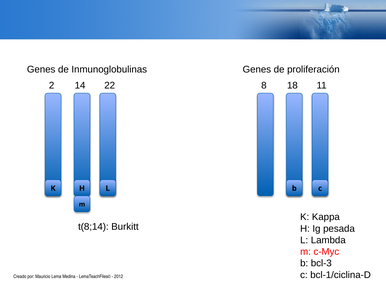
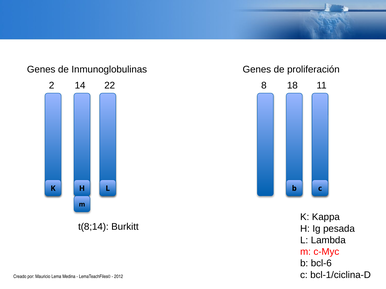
bcl-3: bcl-3 -> bcl-6 (321, 264)
